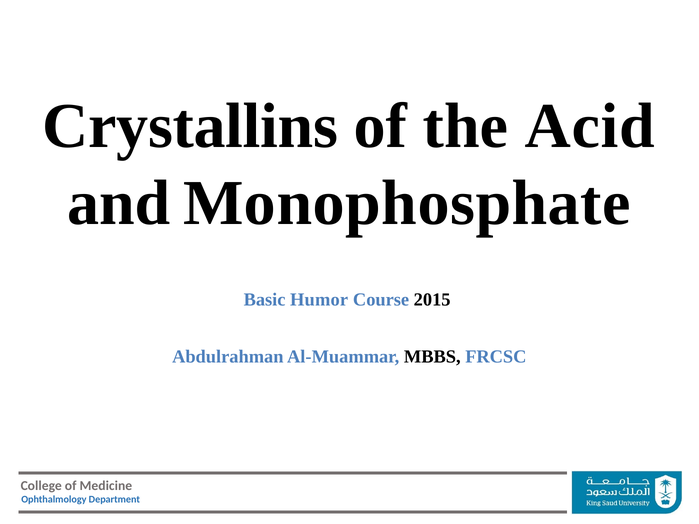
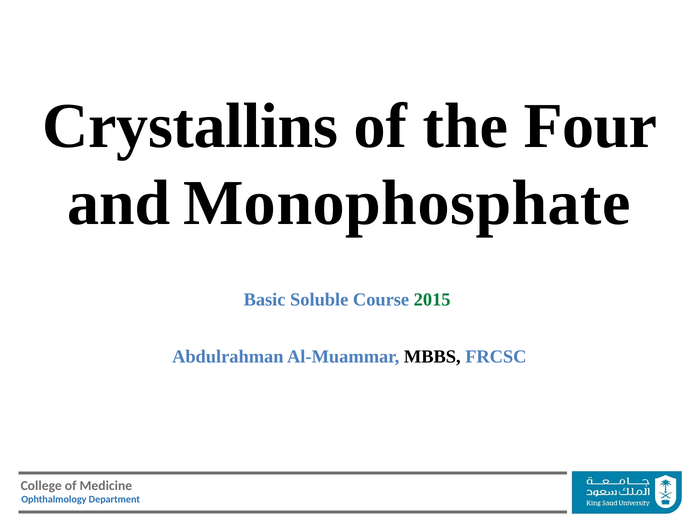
Acid: Acid -> Four (590, 126)
Humor: Humor -> Soluble (319, 300)
2015 colour: black -> green (432, 300)
